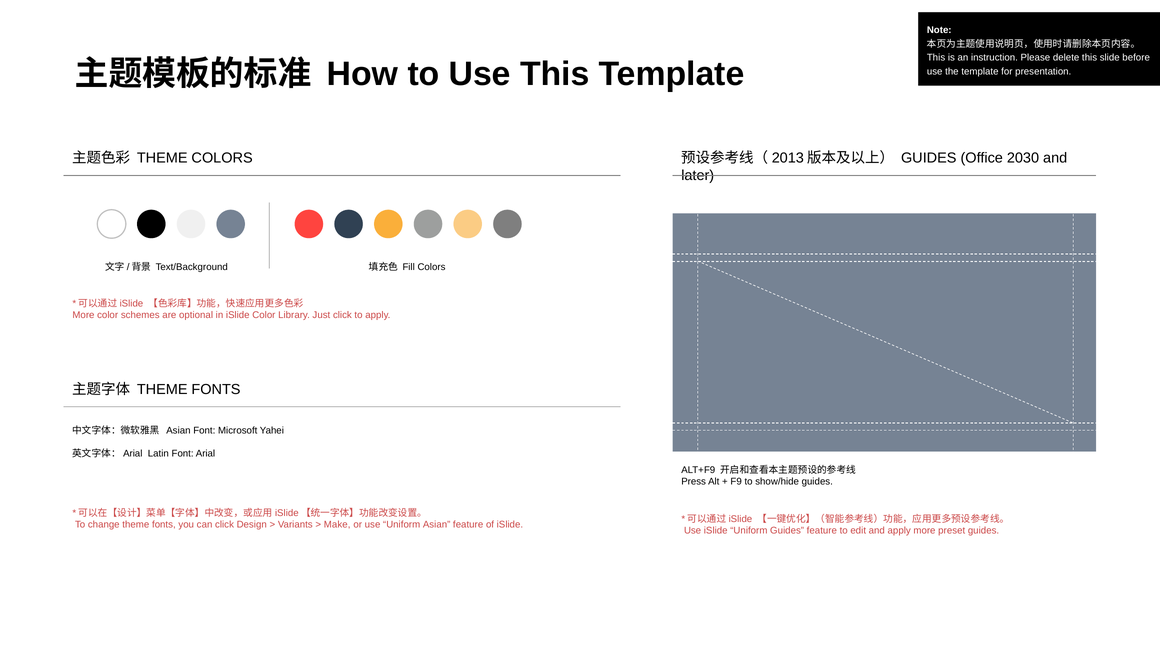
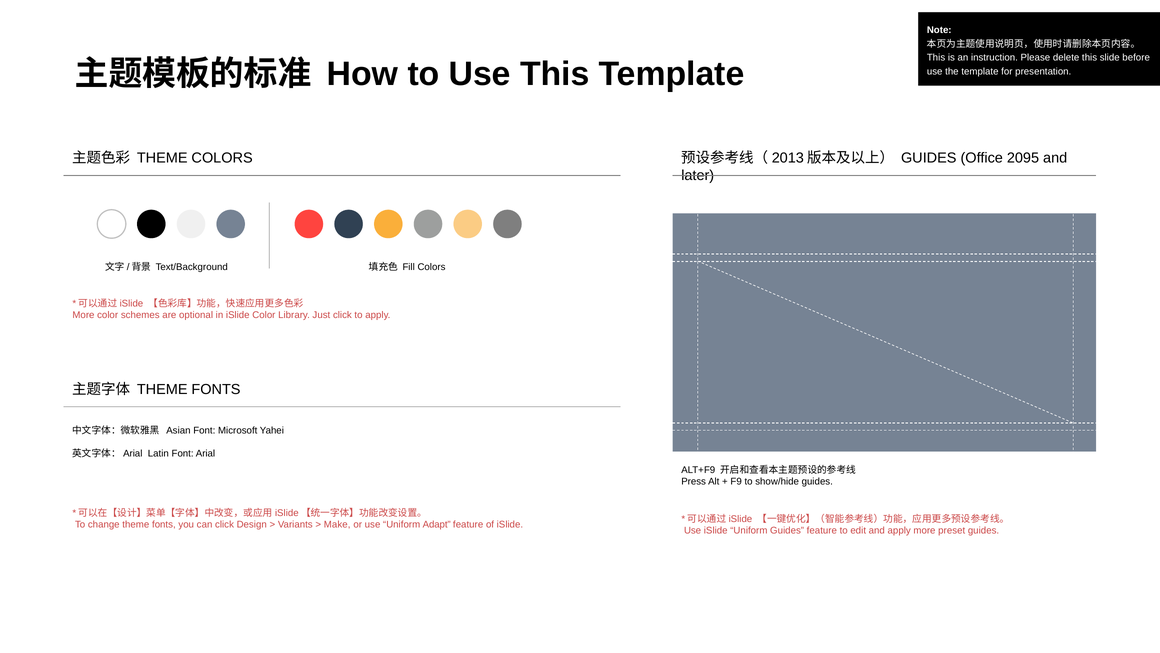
2030: 2030 -> 2095 (1023, 158)
Uniform Asian: Asian -> Adapt (437, 524)
